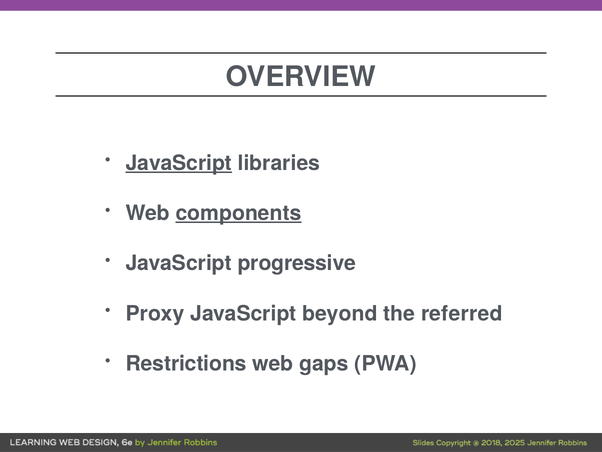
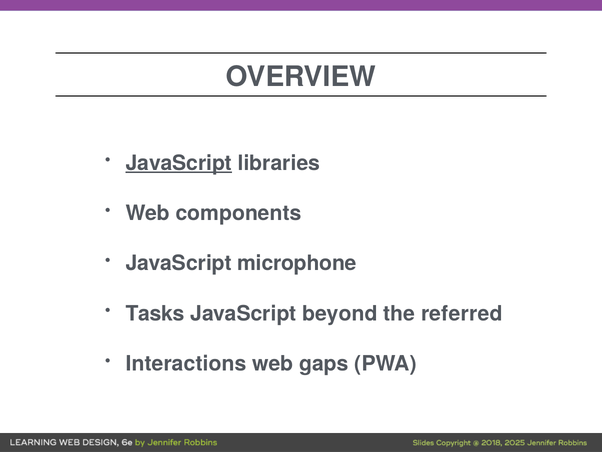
components underline: present -> none (239, 213)
progressive: progressive -> microphone (297, 263)
Proxy: Proxy -> Tasks (155, 313)
Restrictions: Restrictions -> Interactions (186, 363)
